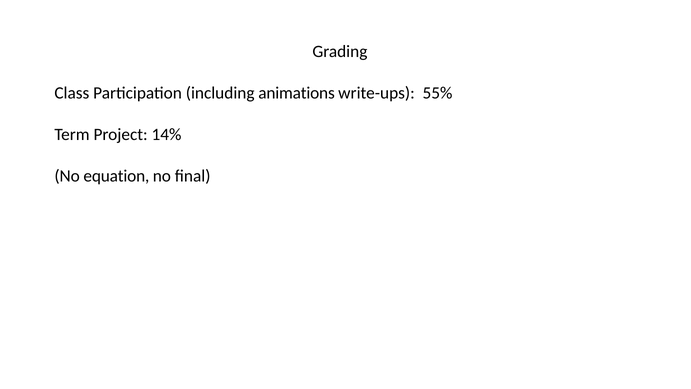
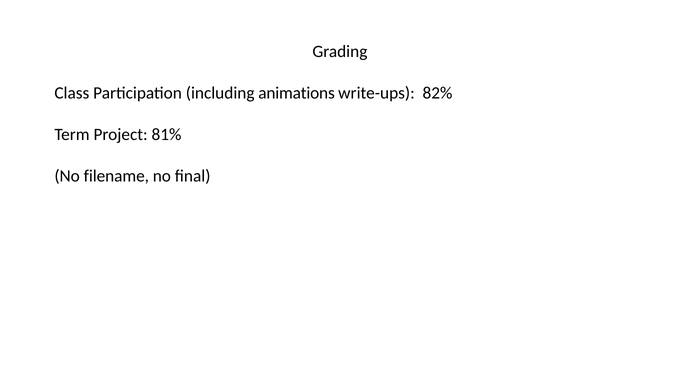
55%: 55% -> 82% (438, 93)
14%: 14% -> 81% (167, 134)
equation: equation -> filename (116, 176)
